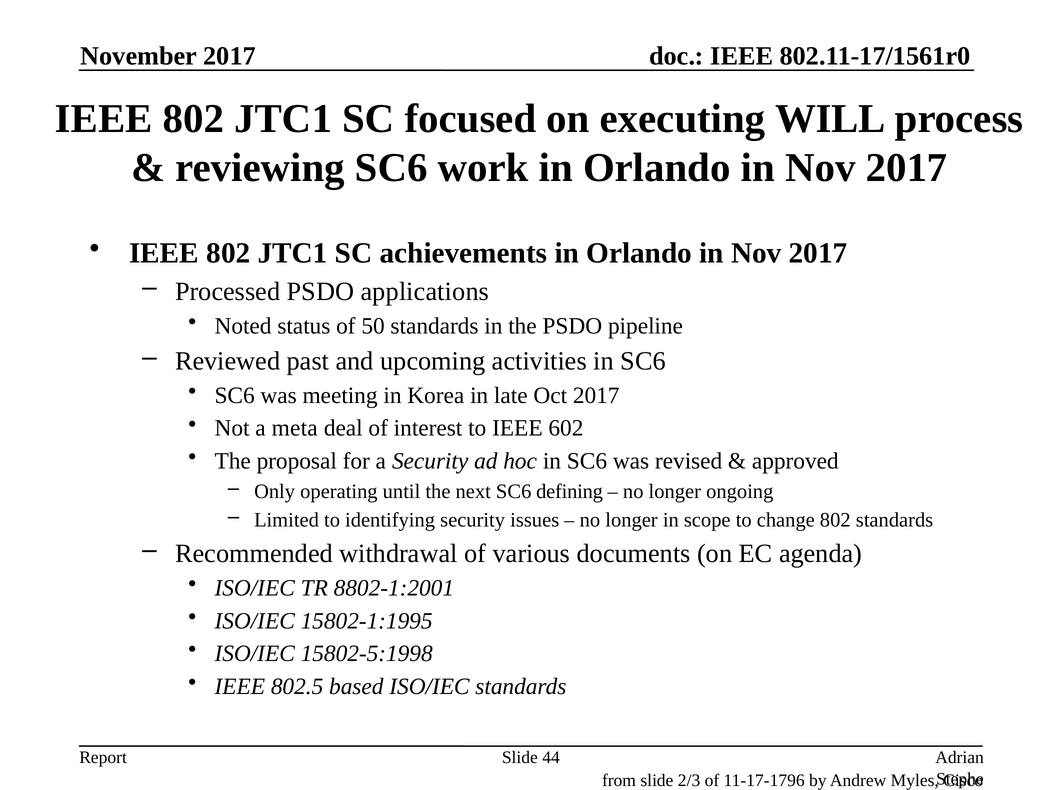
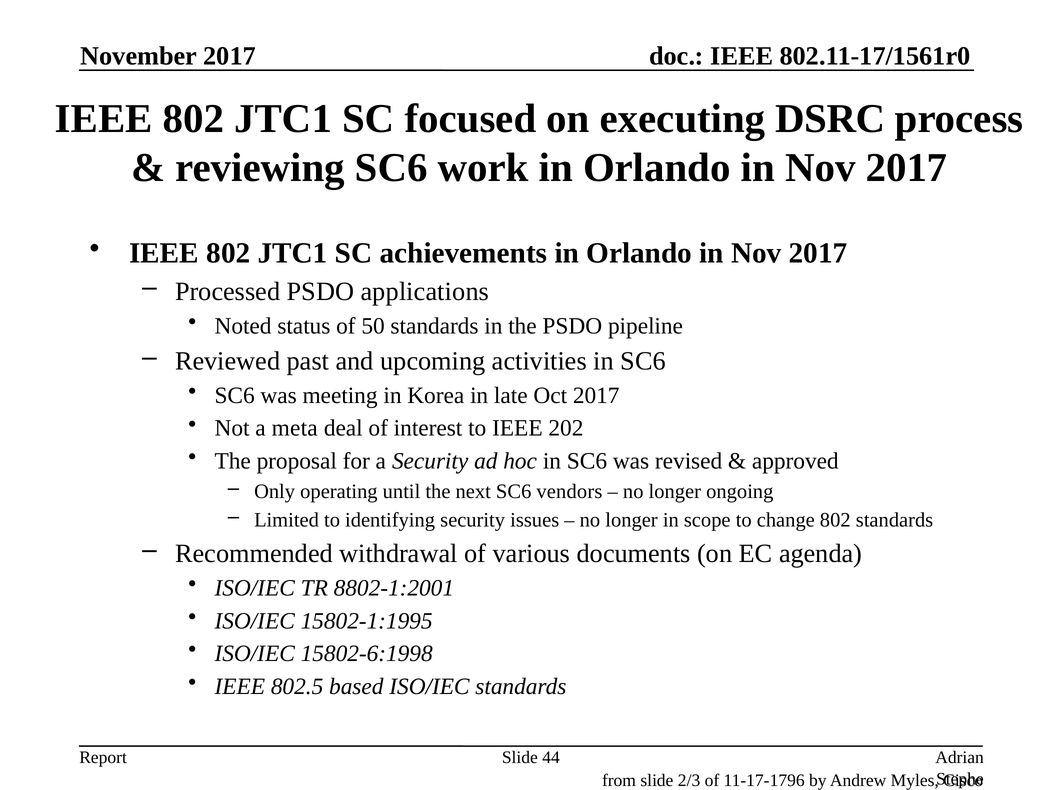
WILL: WILL -> DSRC (830, 119)
602: 602 -> 202 (566, 428)
defining: defining -> vendors (569, 491)
15802-5:1998: 15802-5:1998 -> 15802-6:1998 (367, 653)
